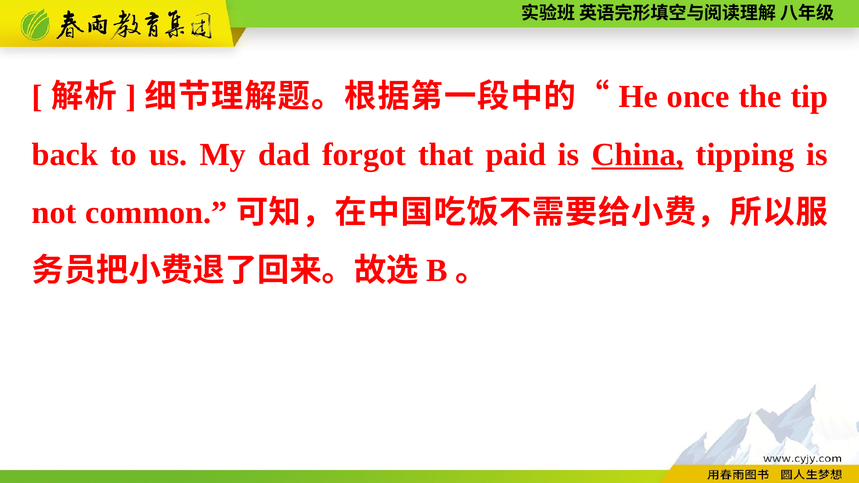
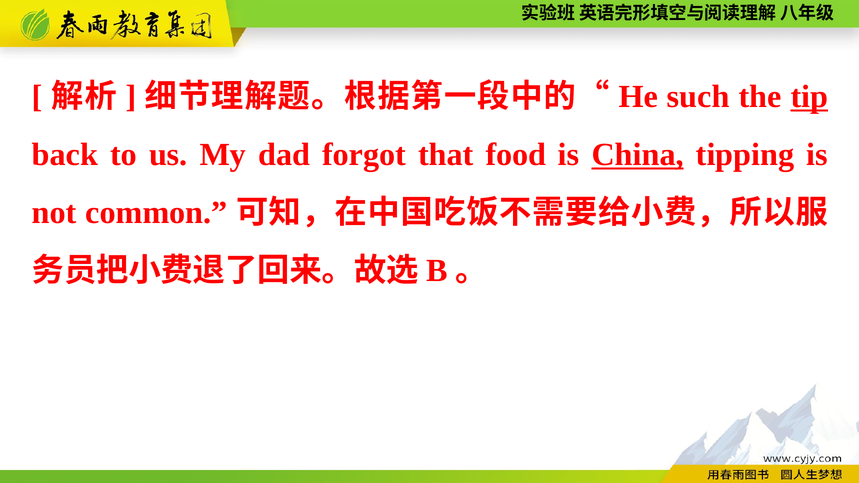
once: once -> such (698, 97)
tip underline: none -> present (809, 97)
paid: paid -> food (516, 155)
